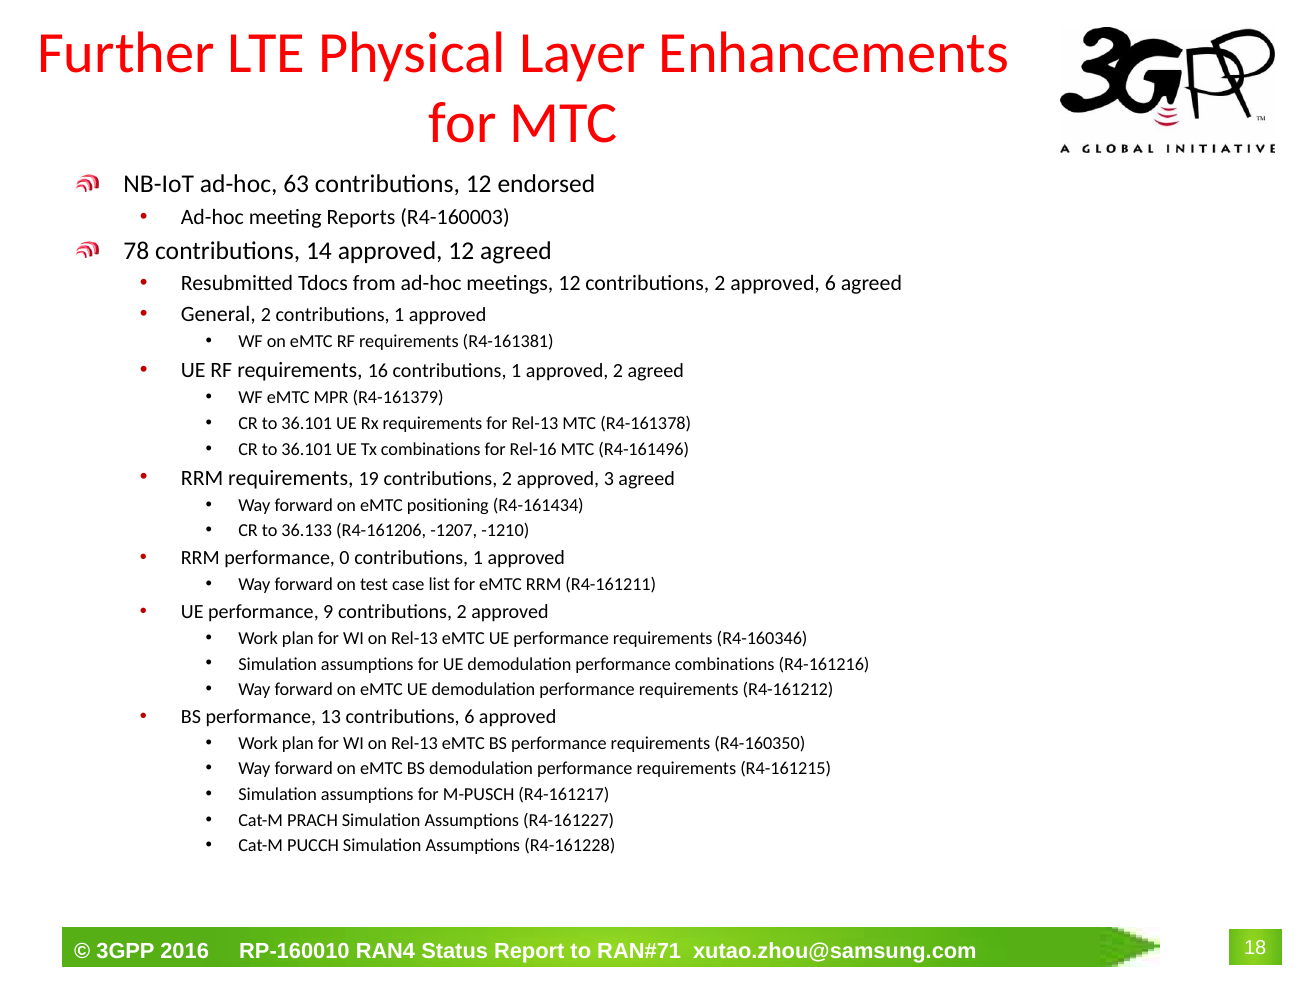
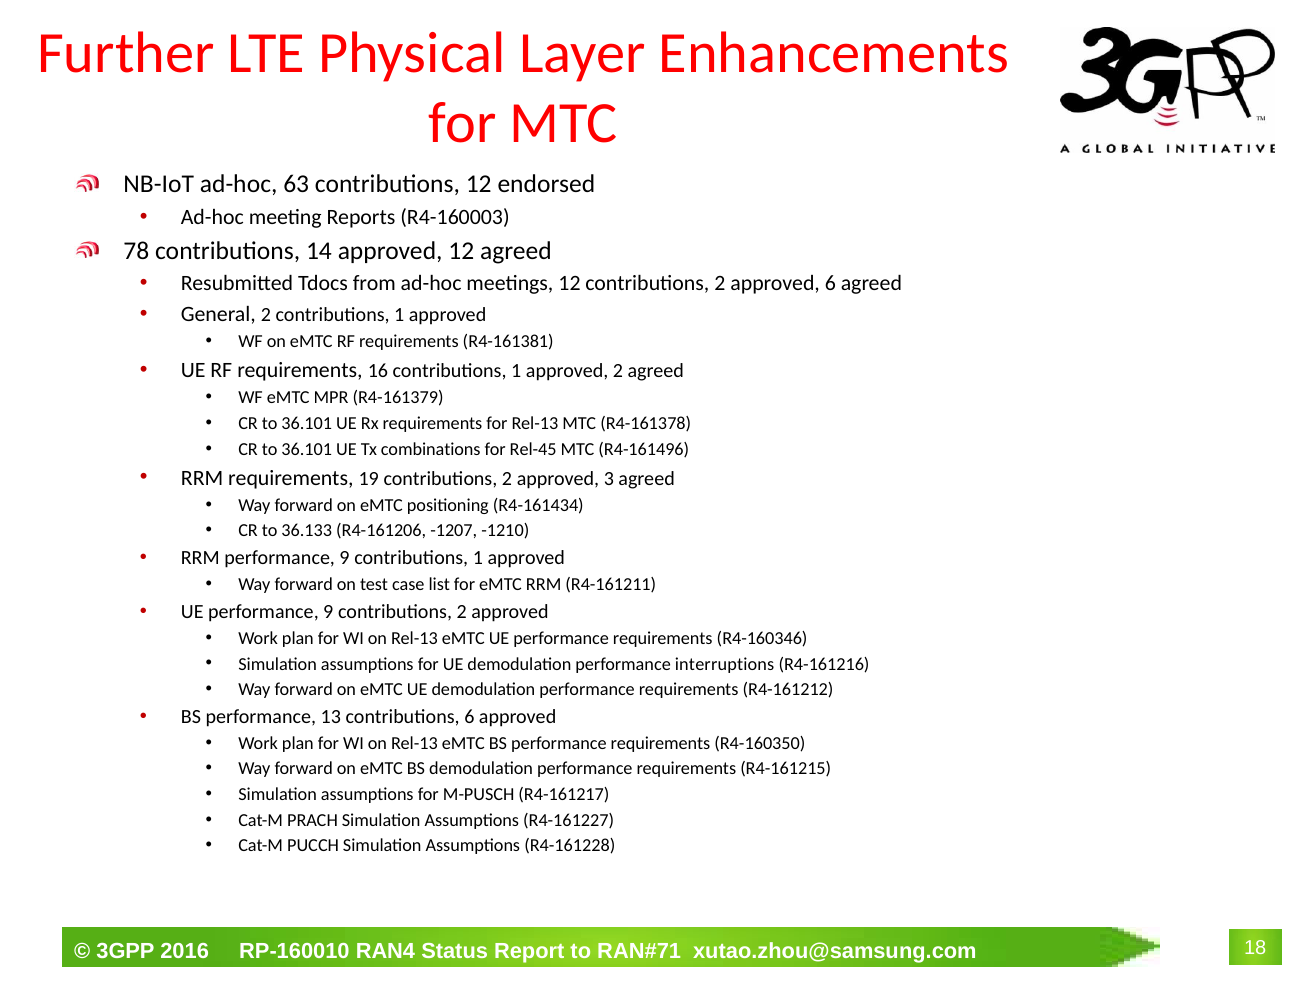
Rel-16: Rel-16 -> Rel-45 (533, 449)
RRM performance 0: 0 -> 9 (345, 558)
performance combinations: combinations -> interruptions (725, 664)
